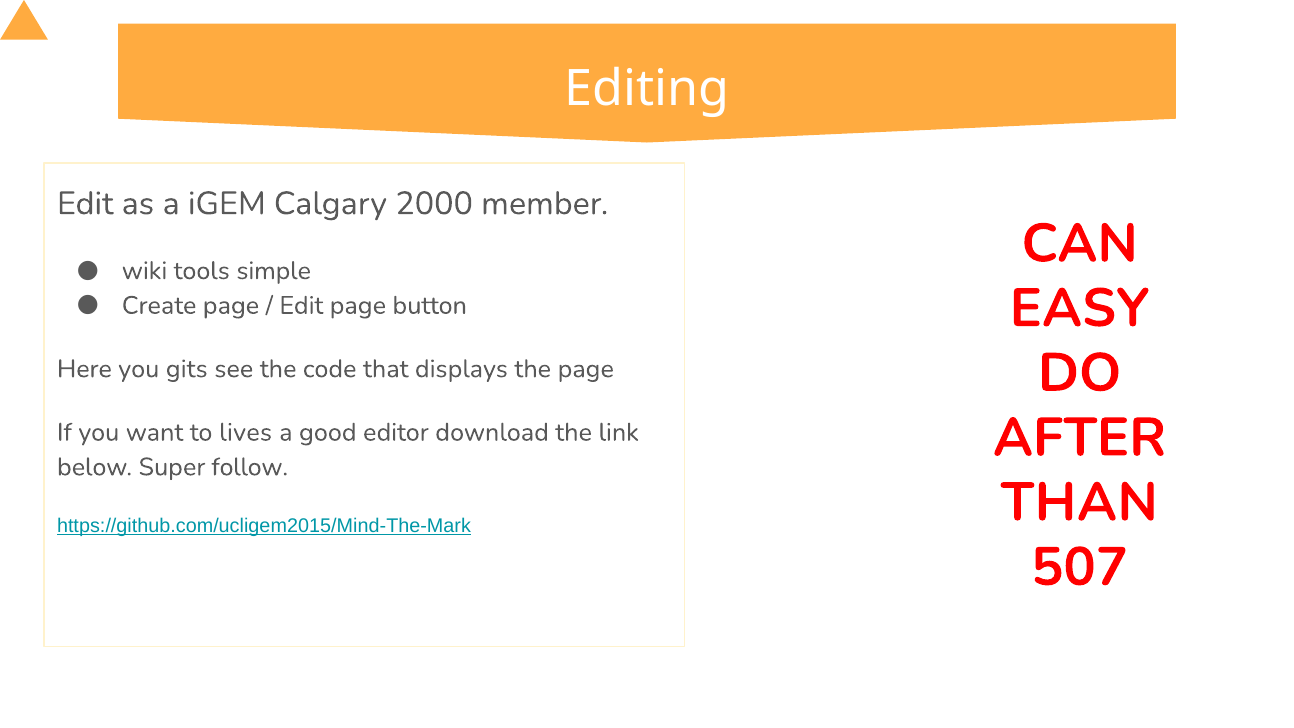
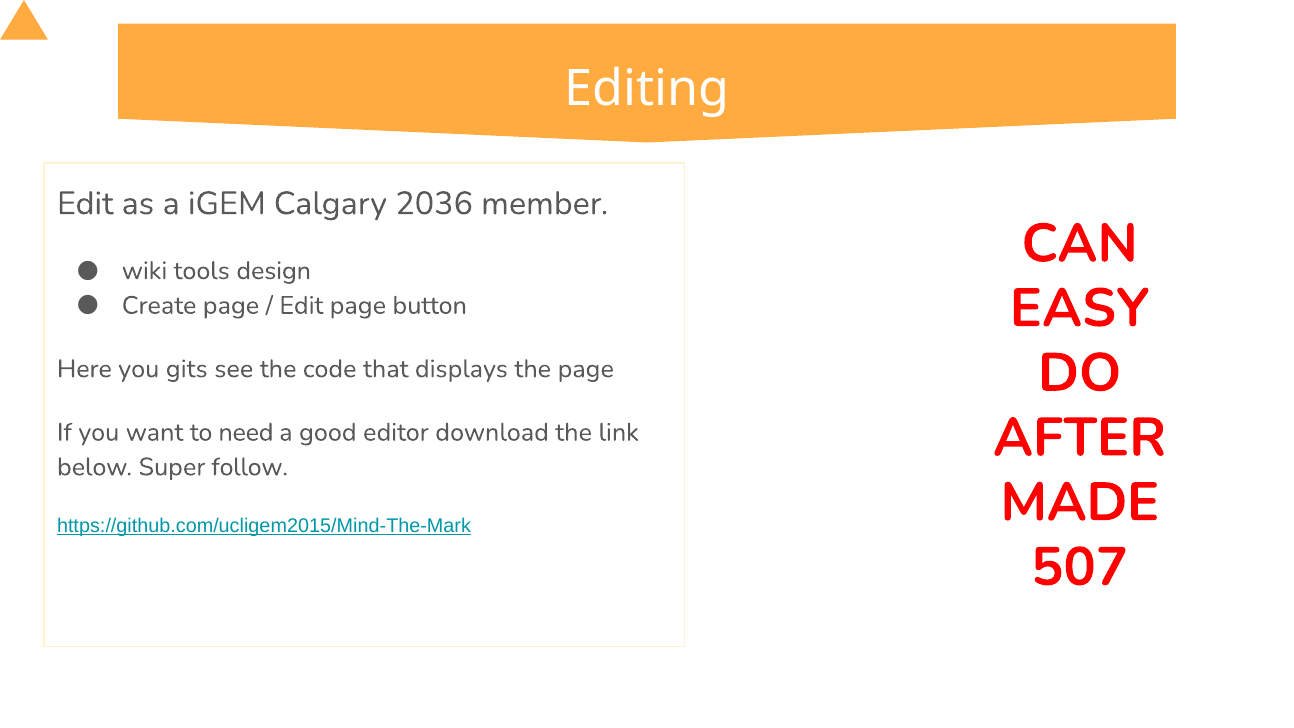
2000: 2000 -> 2036 (434, 203)
simple: simple -> design (274, 271)
lives: lives -> need (246, 432)
THAN: THAN -> MADE (1080, 502)
